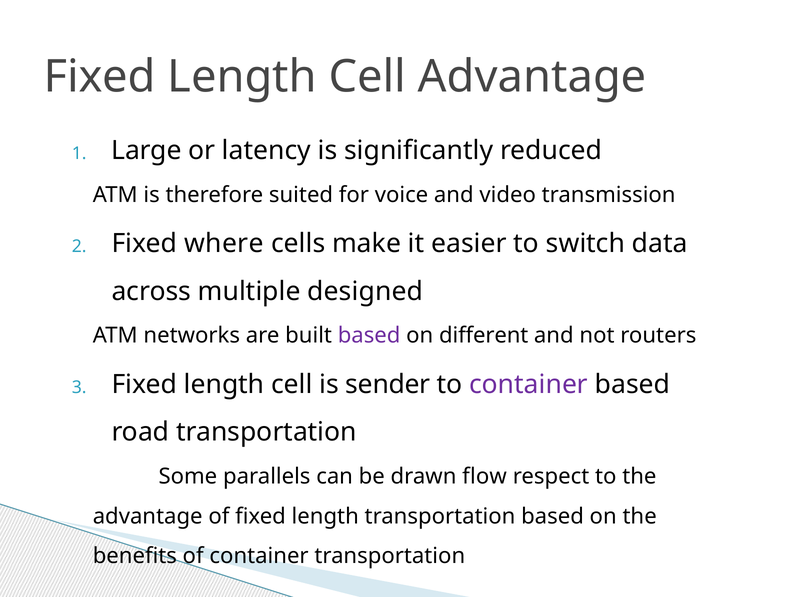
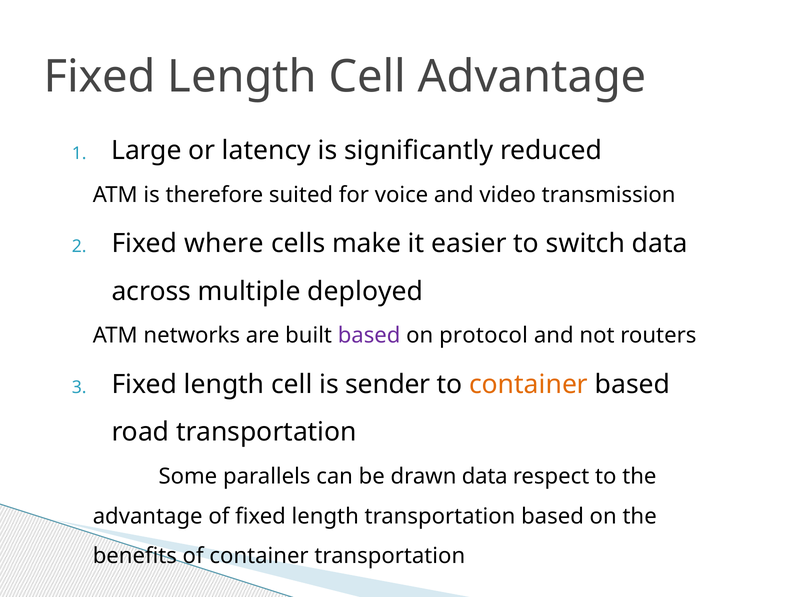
designed: designed -> deployed (365, 291)
different: different -> protocol (484, 336)
container colour: purple -> orange (529, 384)
drawn flow: flow -> data (485, 476)
